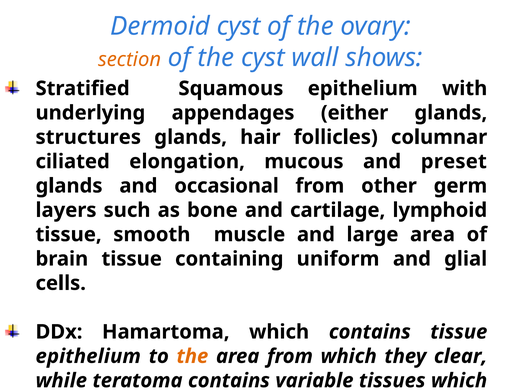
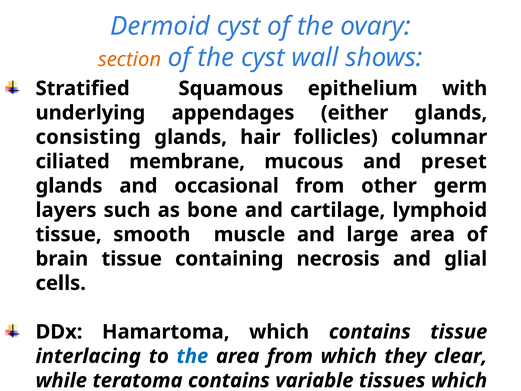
structures: structures -> consisting (88, 137)
elongation: elongation -> membrane (187, 161)
uniform: uniform -> necrosis (338, 259)
epithelium: epithelium -> interlacing (88, 356)
the colour: orange -> blue (192, 356)
